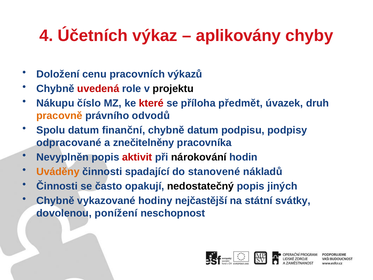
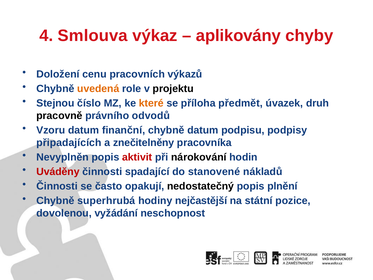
Účetních: Účetních -> Smlouva (93, 36)
uvedená colour: red -> orange (98, 89)
Nákupu: Nákupu -> Stejnou (55, 103)
které colour: red -> orange (151, 103)
pracovně colour: orange -> black (59, 116)
Spolu: Spolu -> Vzoru (51, 130)
odpracované: odpracované -> připadajících (69, 142)
Uváděny colour: orange -> red (58, 172)
jiných: jiných -> plnění (282, 186)
vykazované: vykazované -> superhrubá (106, 201)
svátky: svátky -> pozice (293, 201)
ponížení: ponížení -> vyžádání (116, 213)
